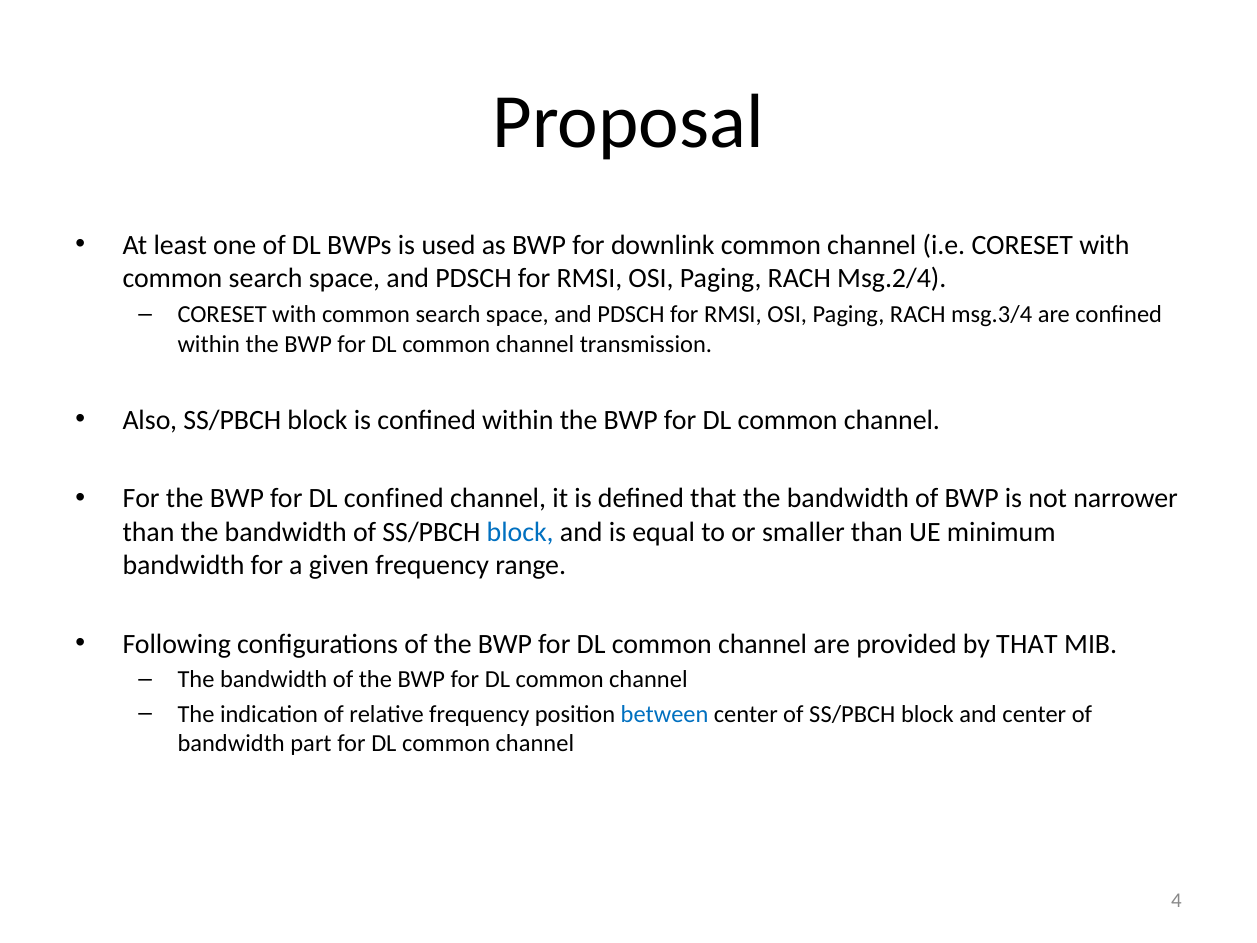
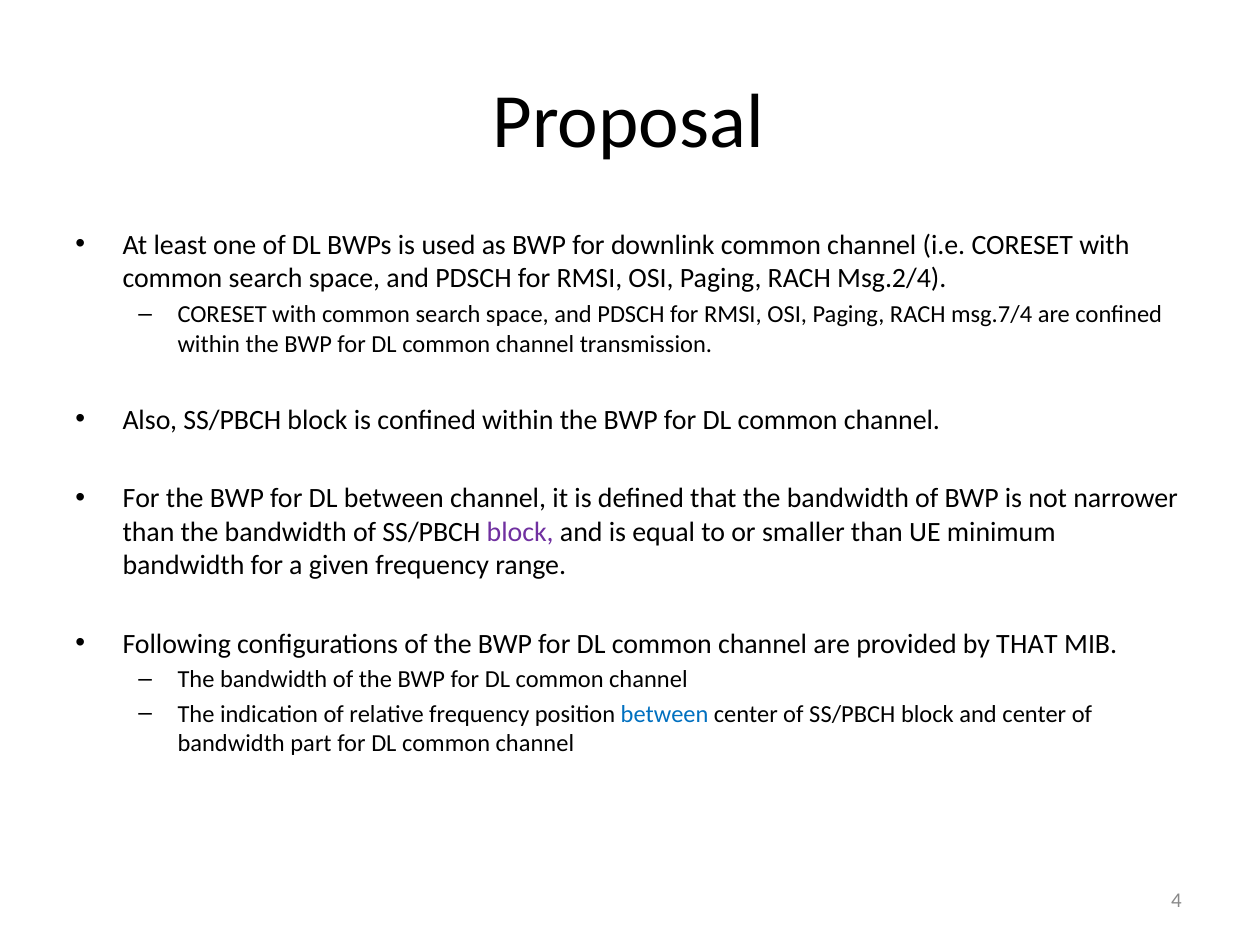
msg.3/4: msg.3/4 -> msg.7/4 (992, 315)
DL confined: confined -> between (394, 498)
block colour: blue -> purple (520, 532)
